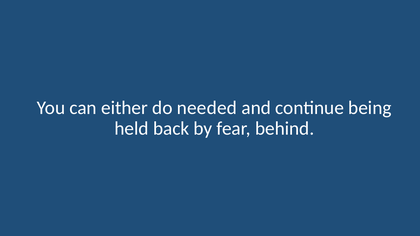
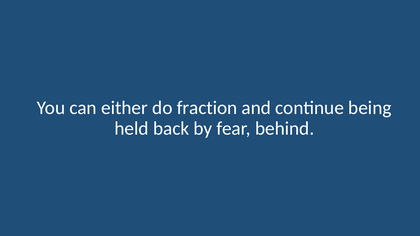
needed: needed -> fraction (207, 108)
